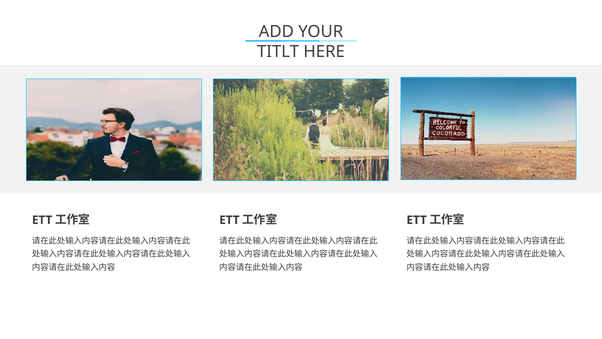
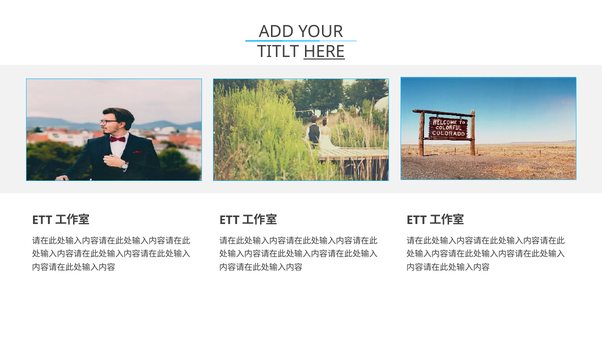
HERE underline: none -> present (324, 52)
